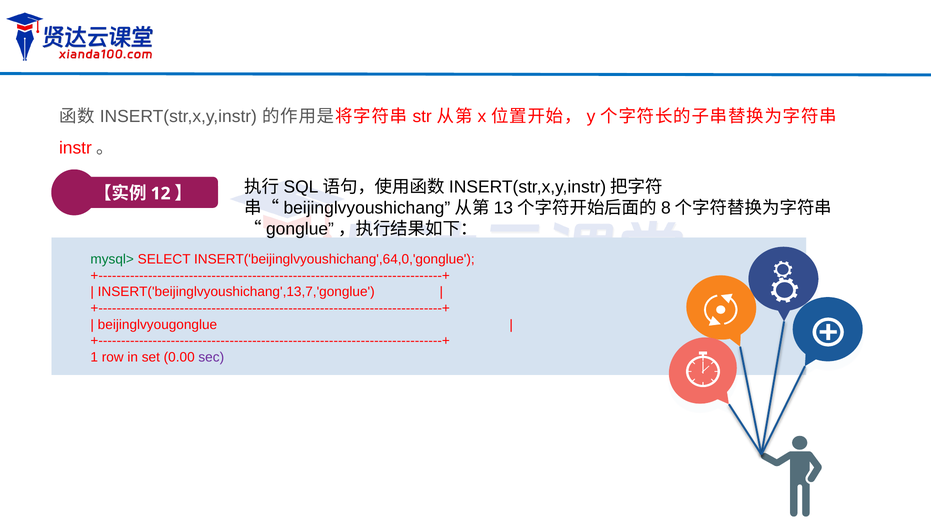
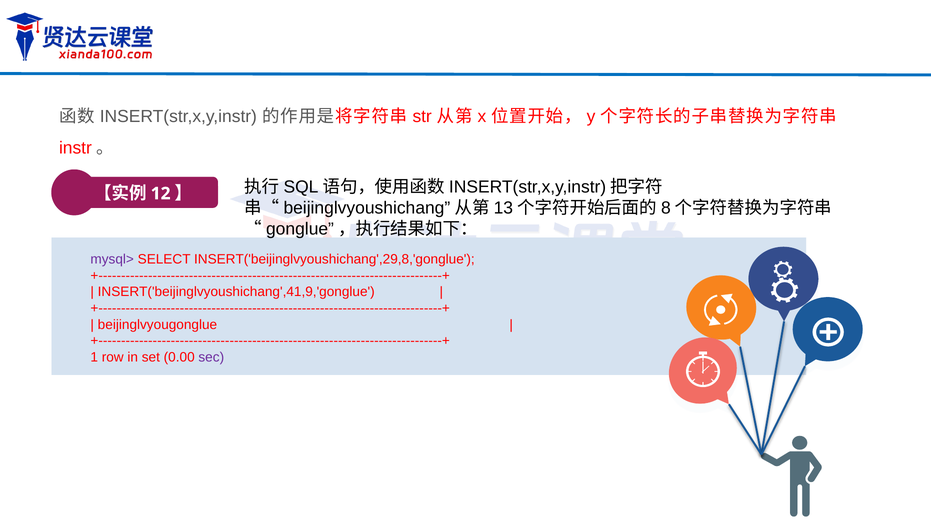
mysql> colour: green -> purple (112, 259)
INSERT('beijinglvyoushichang',64,0,'gonglue: INSERT('beijinglvyoushichang',64,0,'gonglue -> INSERT('beijinglvyoushichang',29,8,'gonglue (334, 259)
INSERT('beijinglvyoushichang',13,7,'gonglue: INSERT('beijinglvyoushichang',13,7,'gonglue -> INSERT('beijinglvyoushichang',41,9,'gonglue (236, 292)
